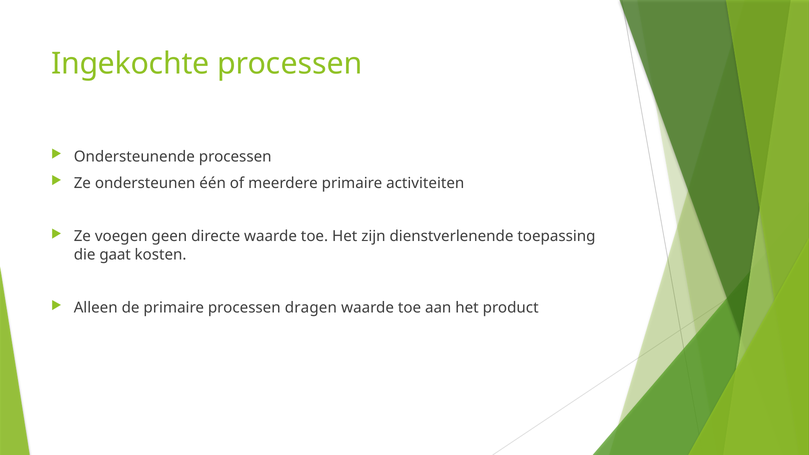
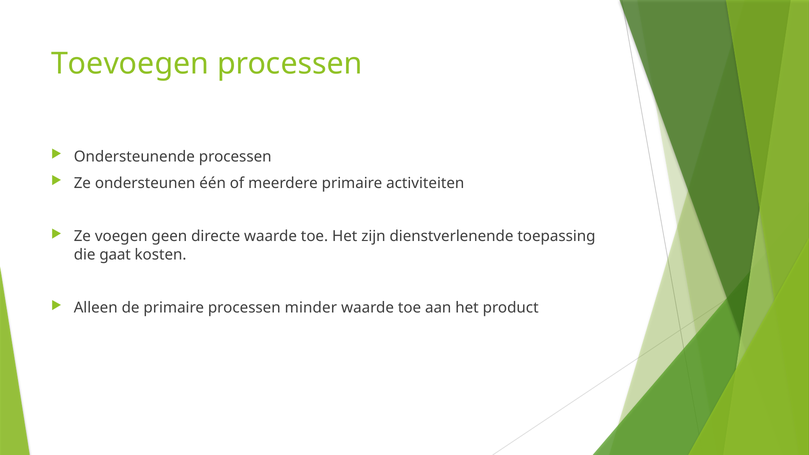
Ingekochte: Ingekochte -> Toevoegen (130, 64)
dragen: dragen -> minder (311, 308)
